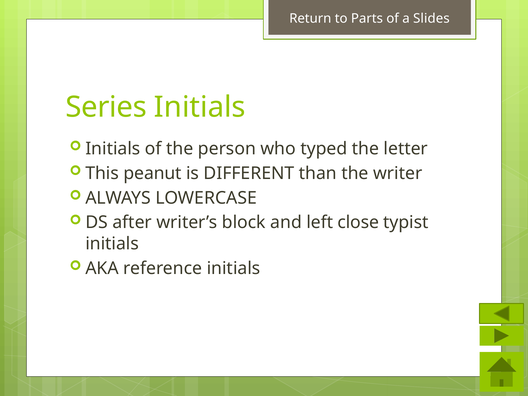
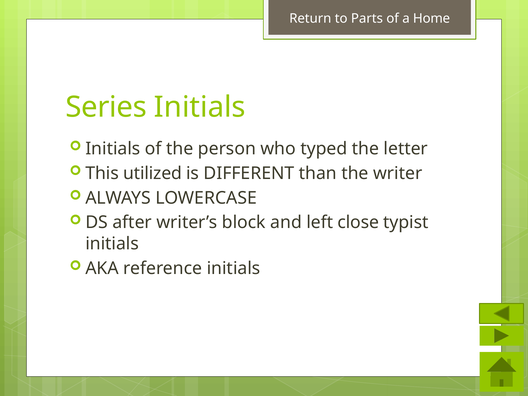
Slides: Slides -> Home (432, 19)
peanut: peanut -> utilized (153, 173)
